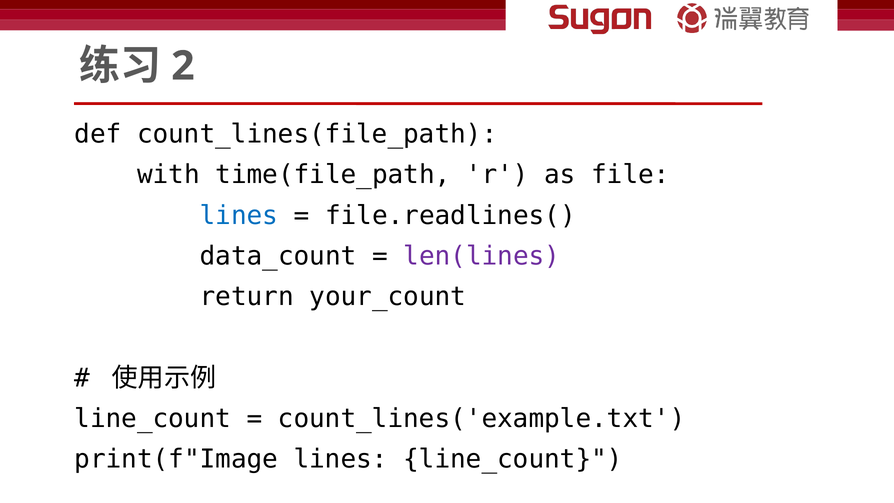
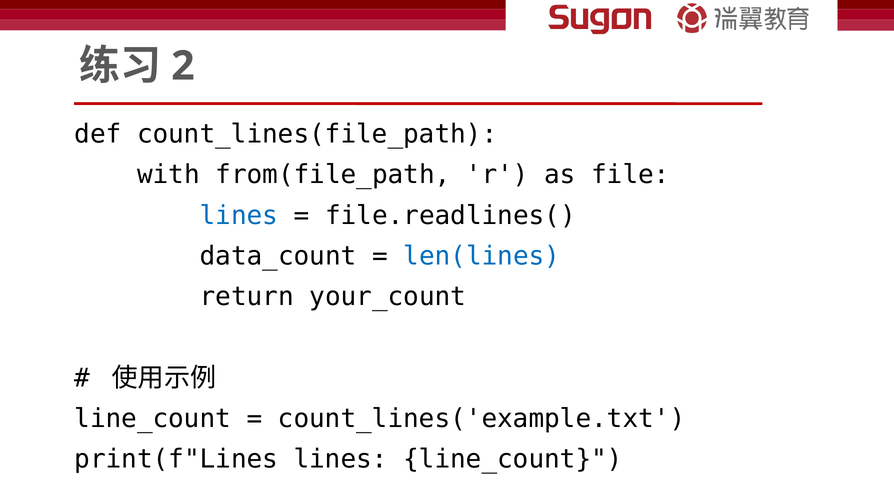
time(file_path: time(file_path -> from(file_path (333, 175)
len(lines colour: purple -> blue (482, 256)
print(f"Image: print(f"Image -> print(f"Lines (176, 459)
